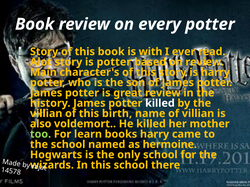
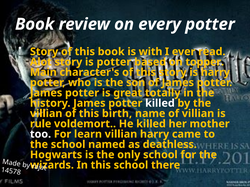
on review: review -> topper (205, 62)
great review: review -> totally (163, 93)
also: also -> rule (41, 124)
too colour: light green -> white (41, 134)
learn books: books -> villian (121, 134)
hermoine: hermoine -> deathless (170, 145)
